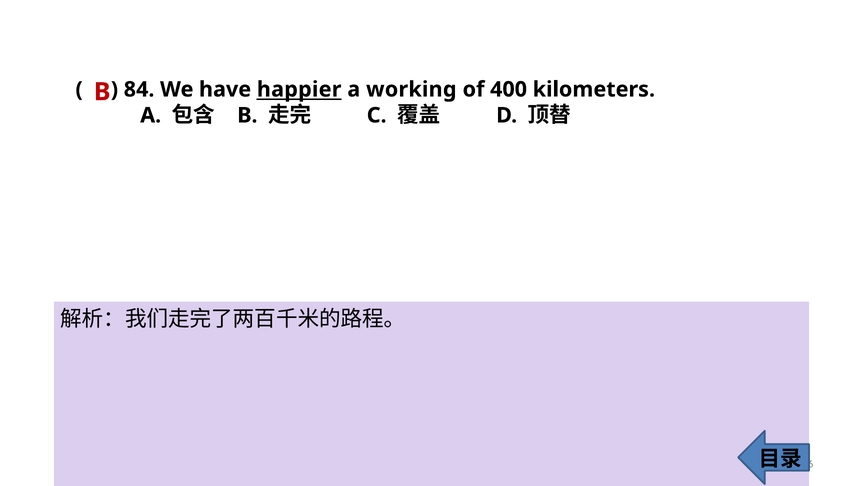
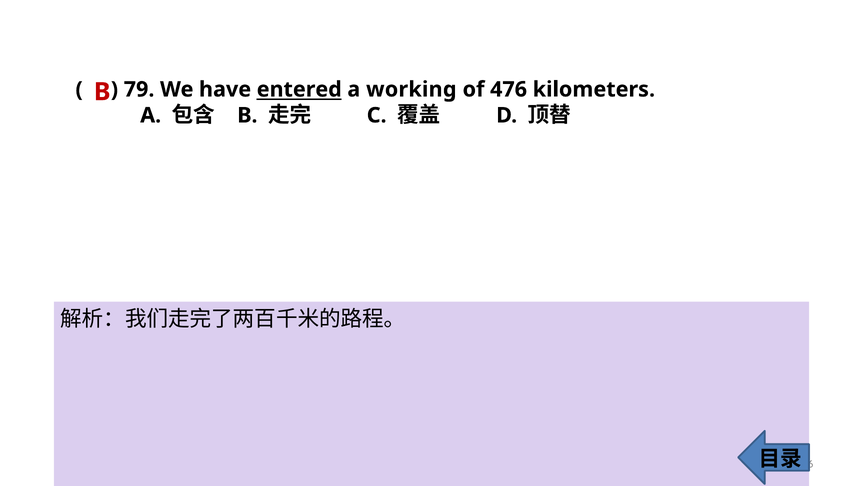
84: 84 -> 79 (139, 89)
happier: happier -> entered (299, 89)
400: 400 -> 476 (509, 89)
